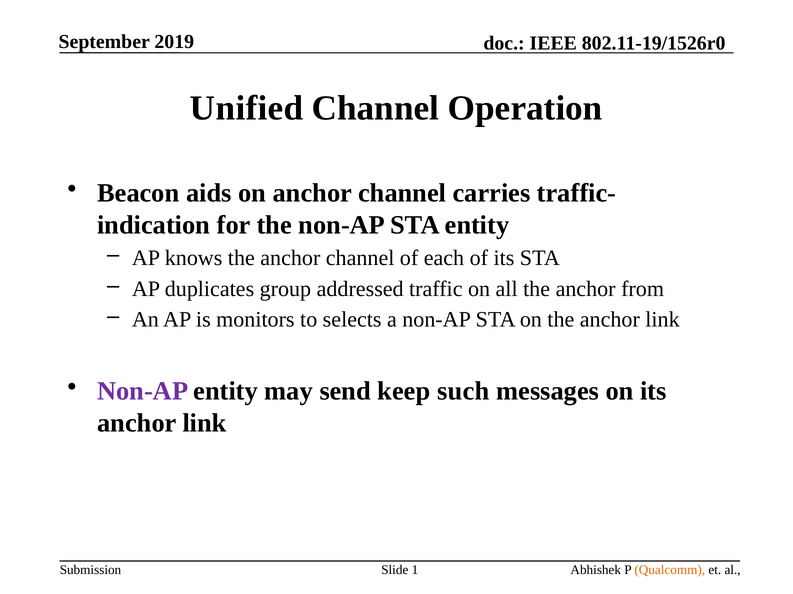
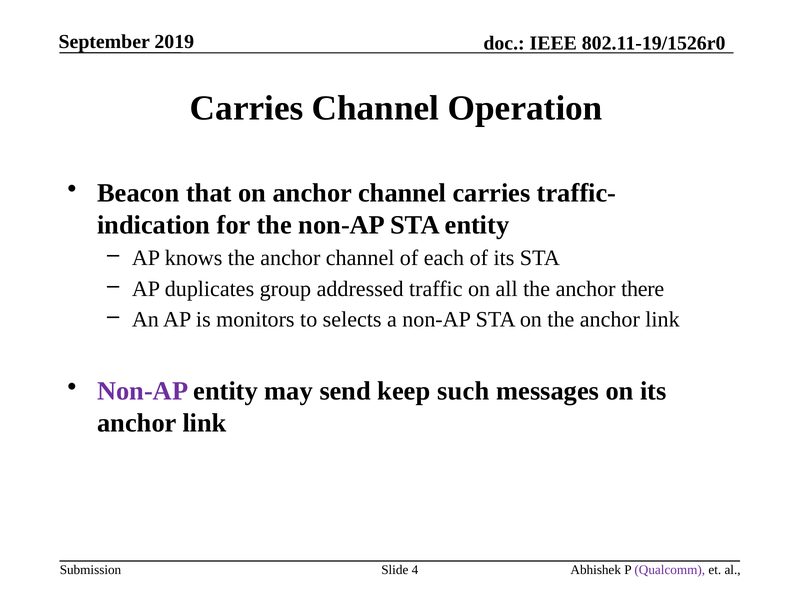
Unified: Unified -> Carries (247, 108)
aids: aids -> that (209, 194)
from: from -> there (643, 289)
1: 1 -> 4 (415, 570)
Qualcomm colour: orange -> purple (670, 570)
